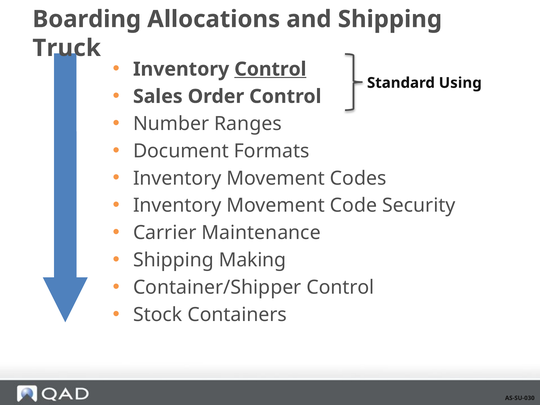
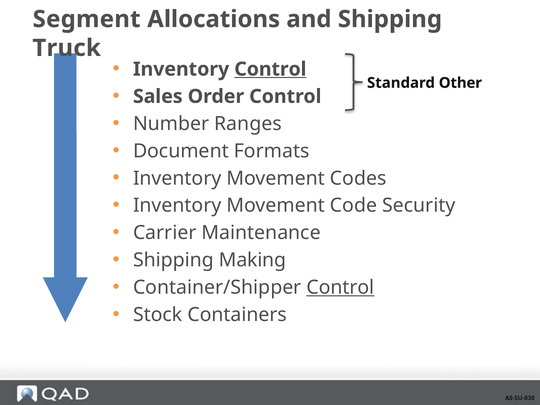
Boarding: Boarding -> Segment (87, 19)
Using: Using -> Other (460, 83)
Control underline: none -> present (340, 287)
